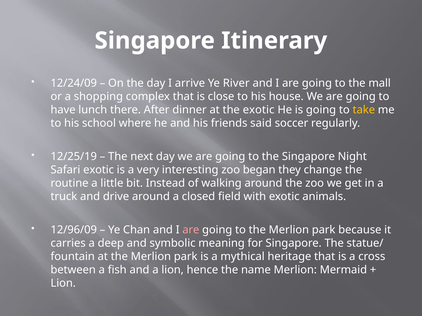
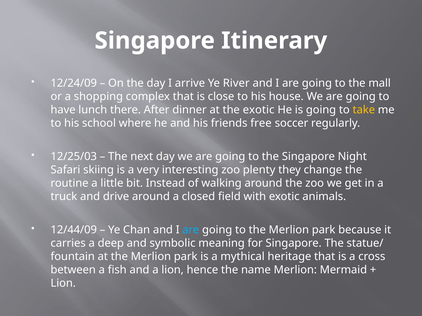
said: said -> free (261, 123)
12/25/19: 12/25/19 -> 12/25/03 (74, 157)
Safari exotic: exotic -> skiing (99, 170)
began: began -> plenty (259, 170)
12/96/09: 12/96/09 -> 12/44/09 (74, 230)
are colour: pink -> light blue (191, 230)
